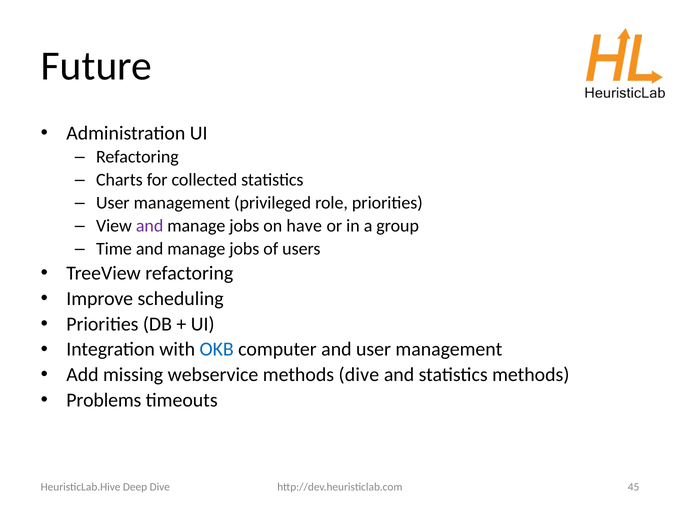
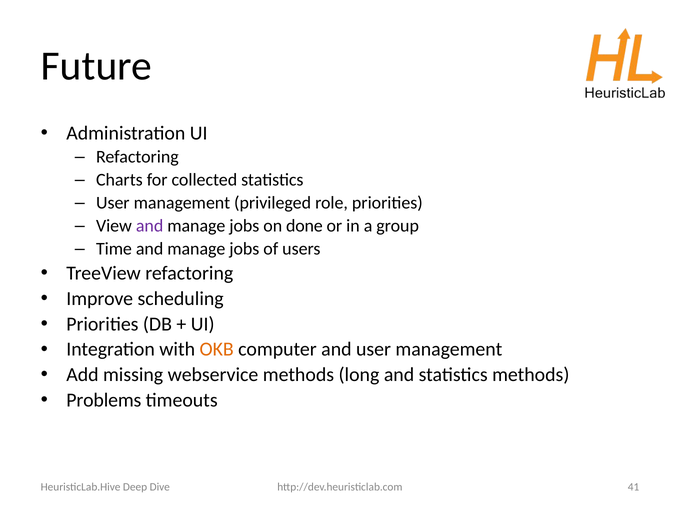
have: have -> done (304, 226)
OKB colour: blue -> orange (217, 349)
methods dive: dive -> long (359, 375)
45: 45 -> 41 (634, 487)
